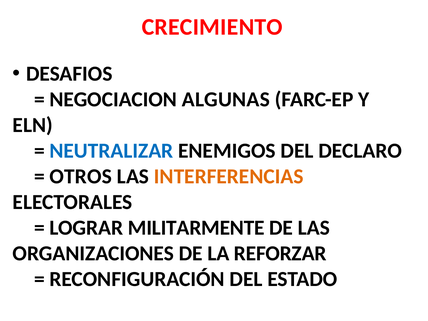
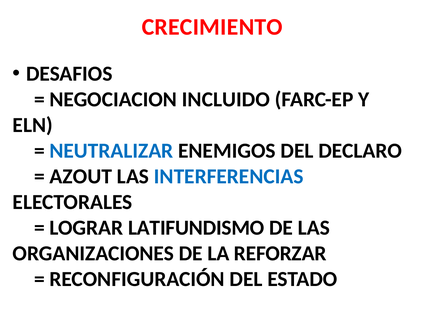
ALGUNAS: ALGUNAS -> INCLUIDO (226, 99)
OTROS: OTROS -> AZOUT (81, 177)
INTERFERENCIAS colour: orange -> blue (229, 177)
MILITARMENTE: MILITARMENTE -> LATIFUNDISMO (196, 228)
